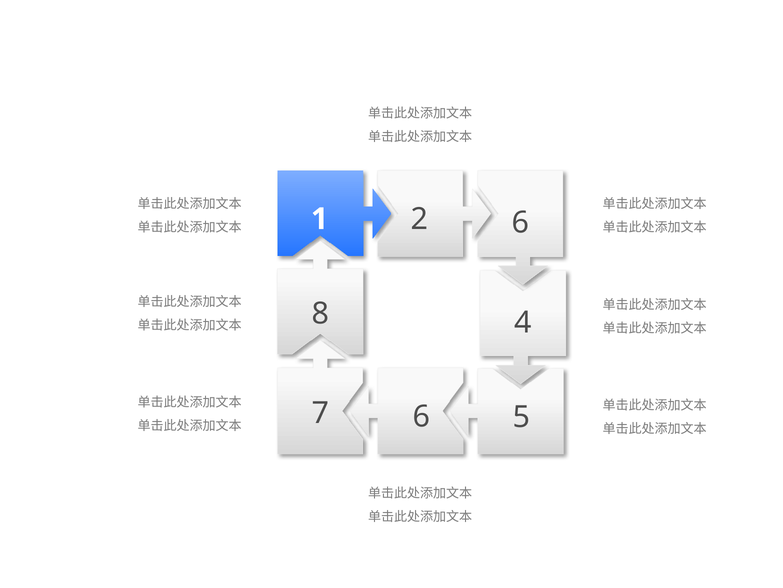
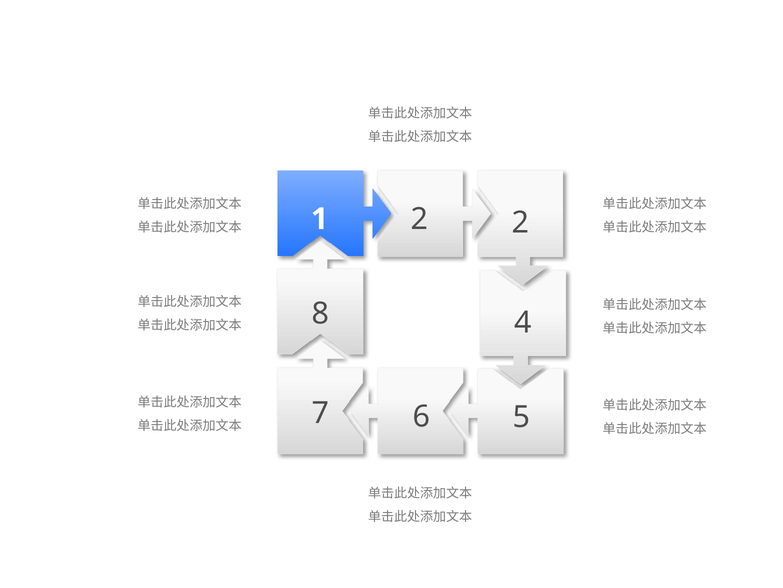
2 6: 6 -> 2 (520, 223)
